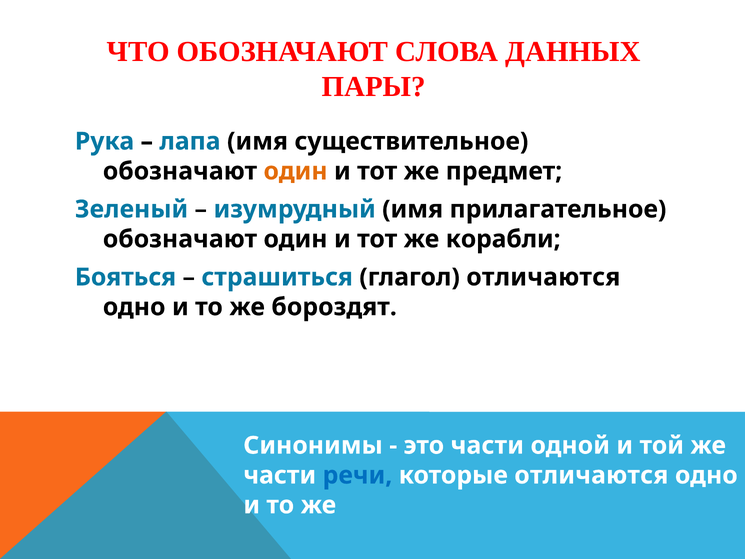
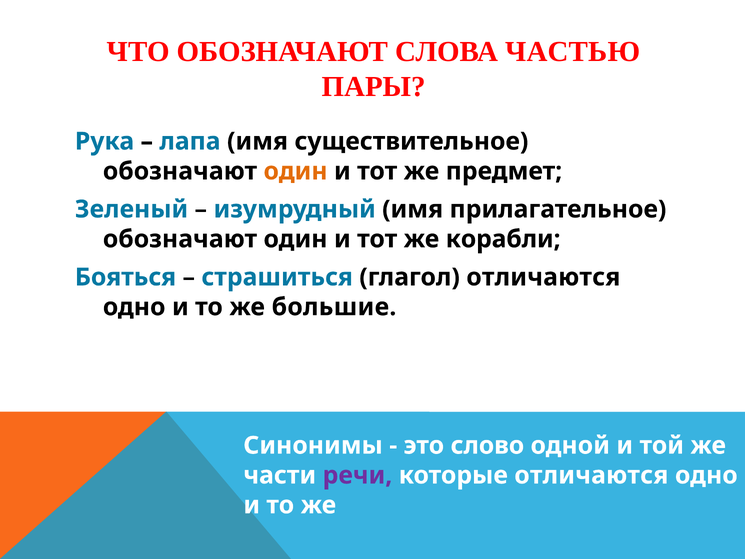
ДАННЫХ: ДАННЫХ -> ЧАСТЬЮ (573, 52)
бороздят: бороздят -> большие (334, 307)
это части: части -> слово (487, 445)
речи colour: blue -> purple (357, 475)
